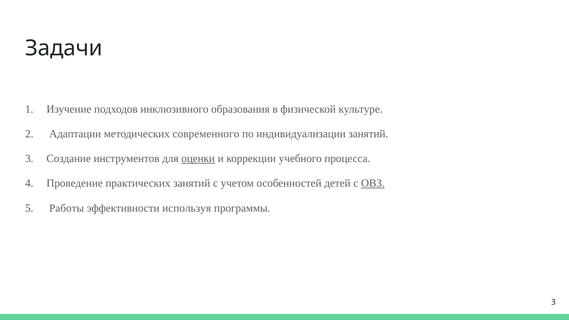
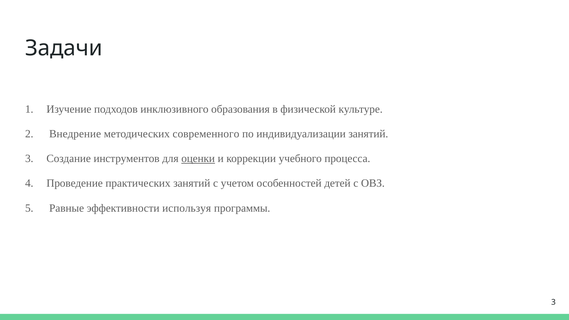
Адаптации: Адаптации -> Внедрение (75, 134)
ОВЗ underline: present -> none (373, 183)
Работы: Работы -> Равные (67, 208)
